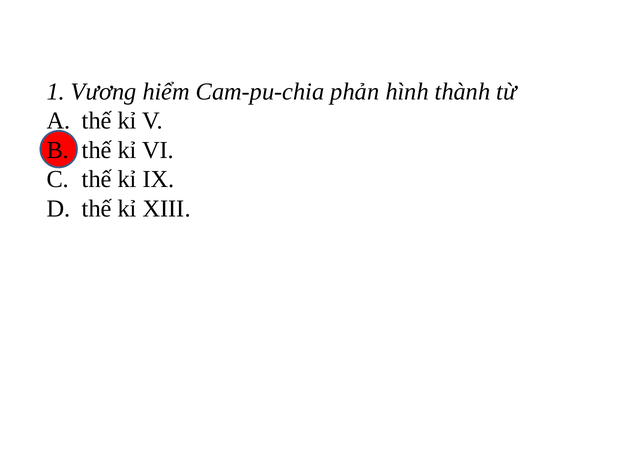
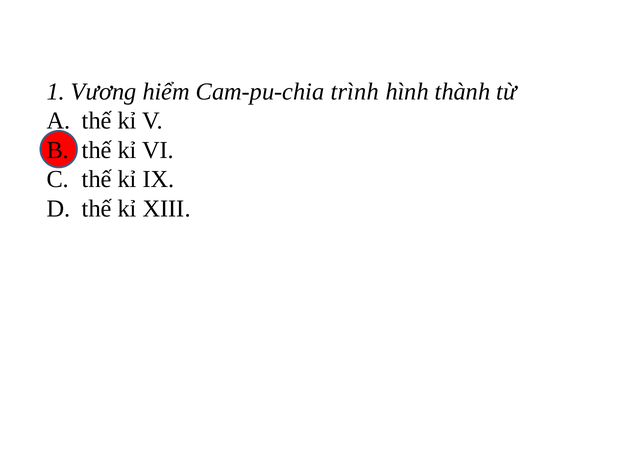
phản: phản -> trình (355, 92)
